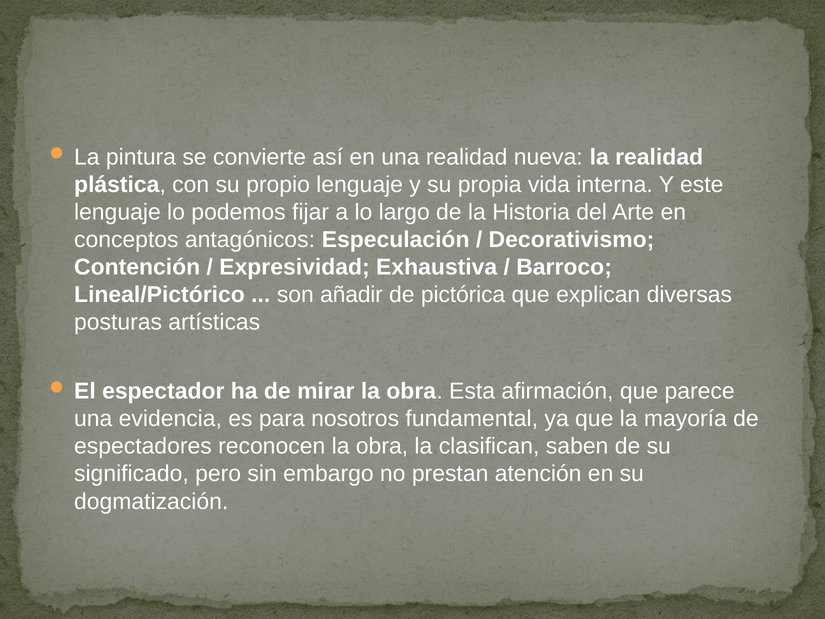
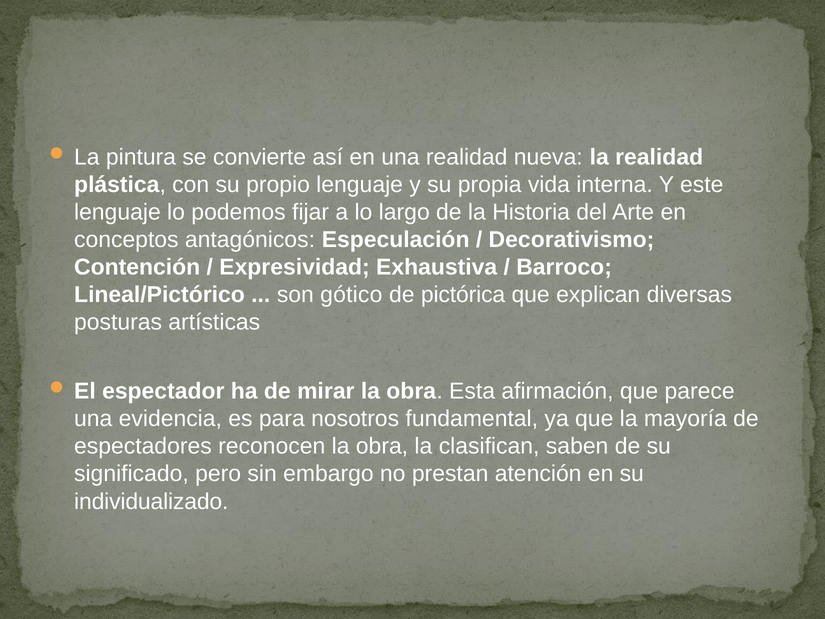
añadir: añadir -> gótico (351, 295)
dogmatización: dogmatización -> individualizado (151, 501)
